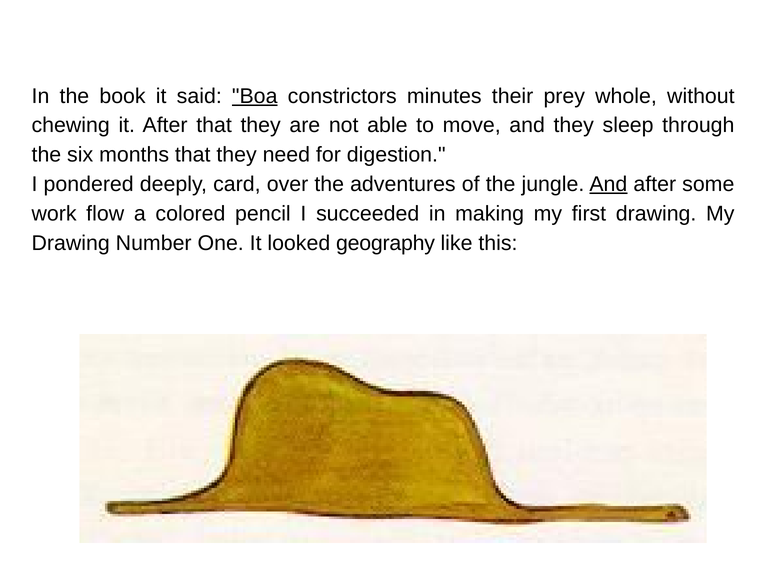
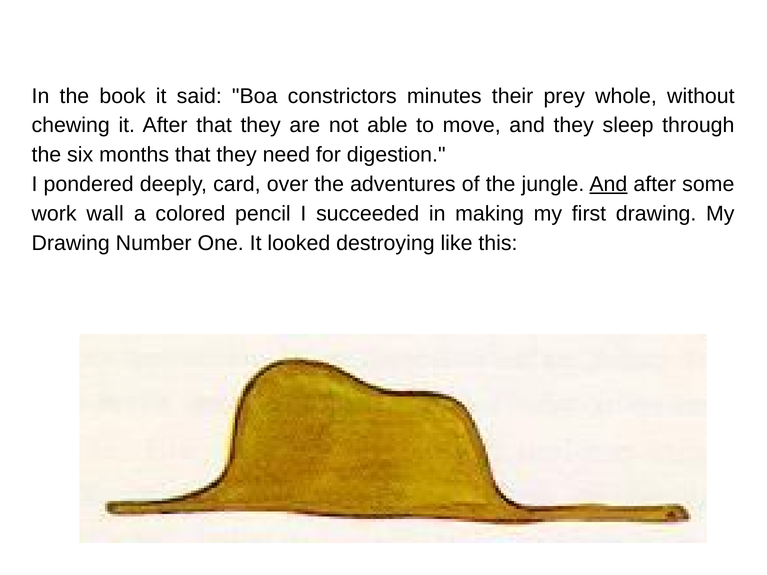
Boa underline: present -> none (255, 96)
flow: flow -> wall (105, 214)
geography: geography -> destroying (385, 243)
